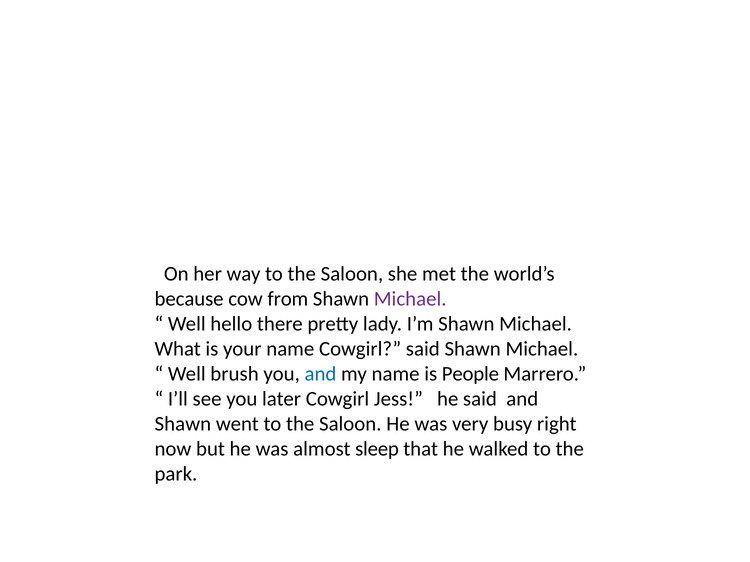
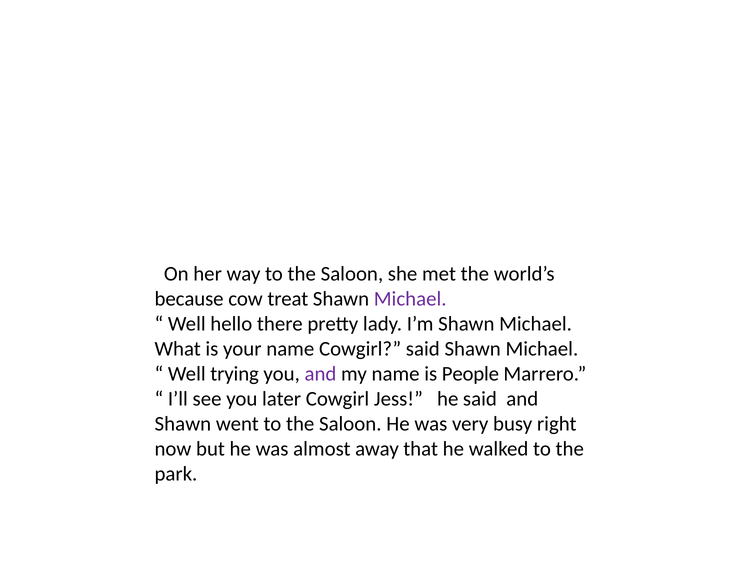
from: from -> treat (288, 299)
brush: brush -> trying (235, 374)
and colour: blue -> purple (320, 374)
sleep: sleep -> away (377, 449)
